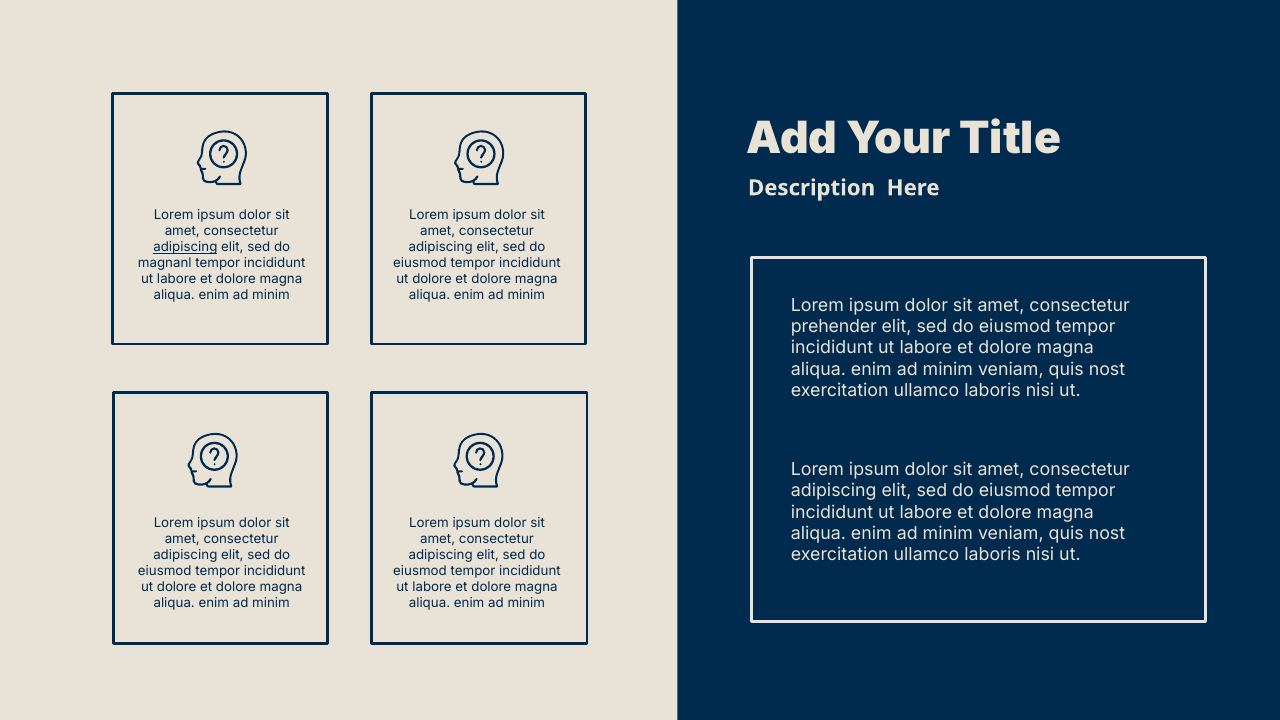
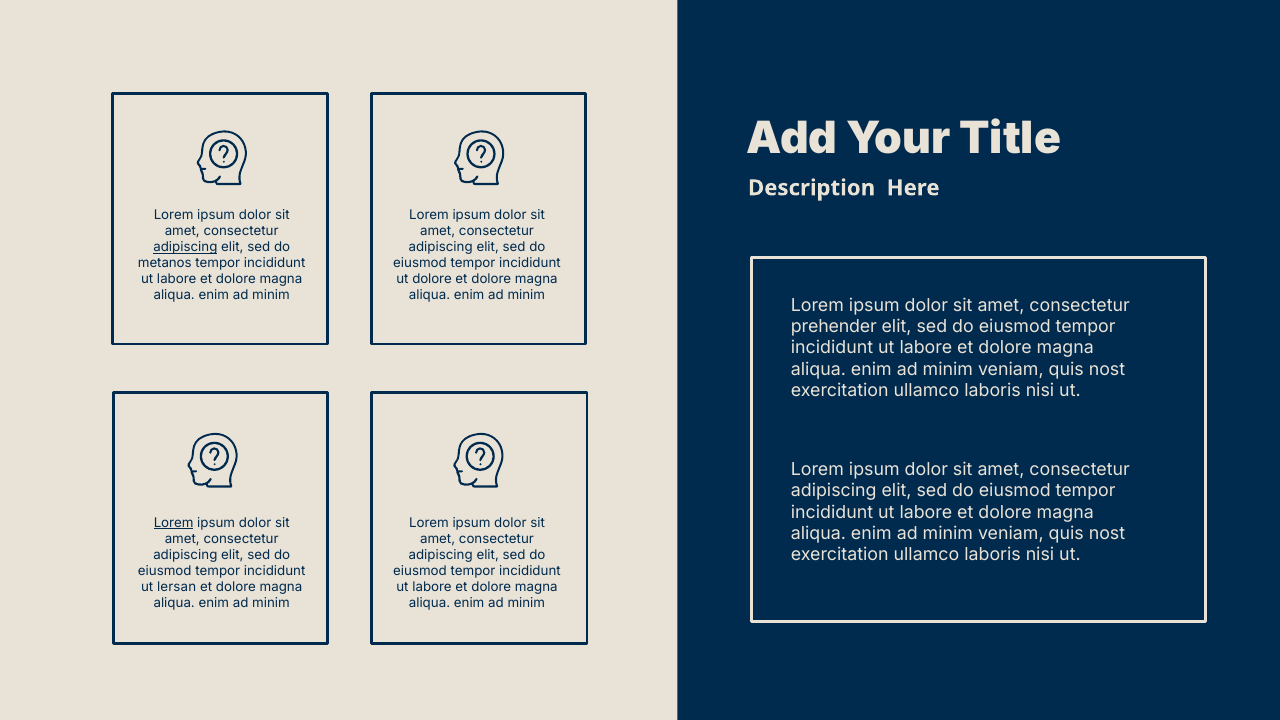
magnanl: magnanl -> metanos (165, 264)
Lorem underline: none -> present (174, 523)
dolore: dolore -> lersan (177, 587)
